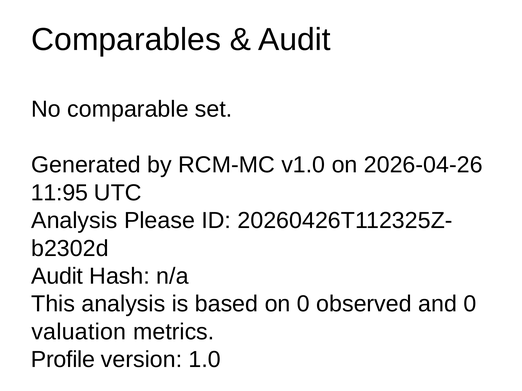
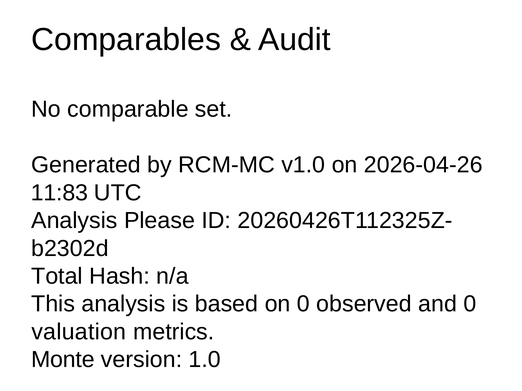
11:95: 11:95 -> 11:83 (59, 193)
Audit: Audit -> Total (57, 277)
Profile: Profile -> Monte (63, 360)
